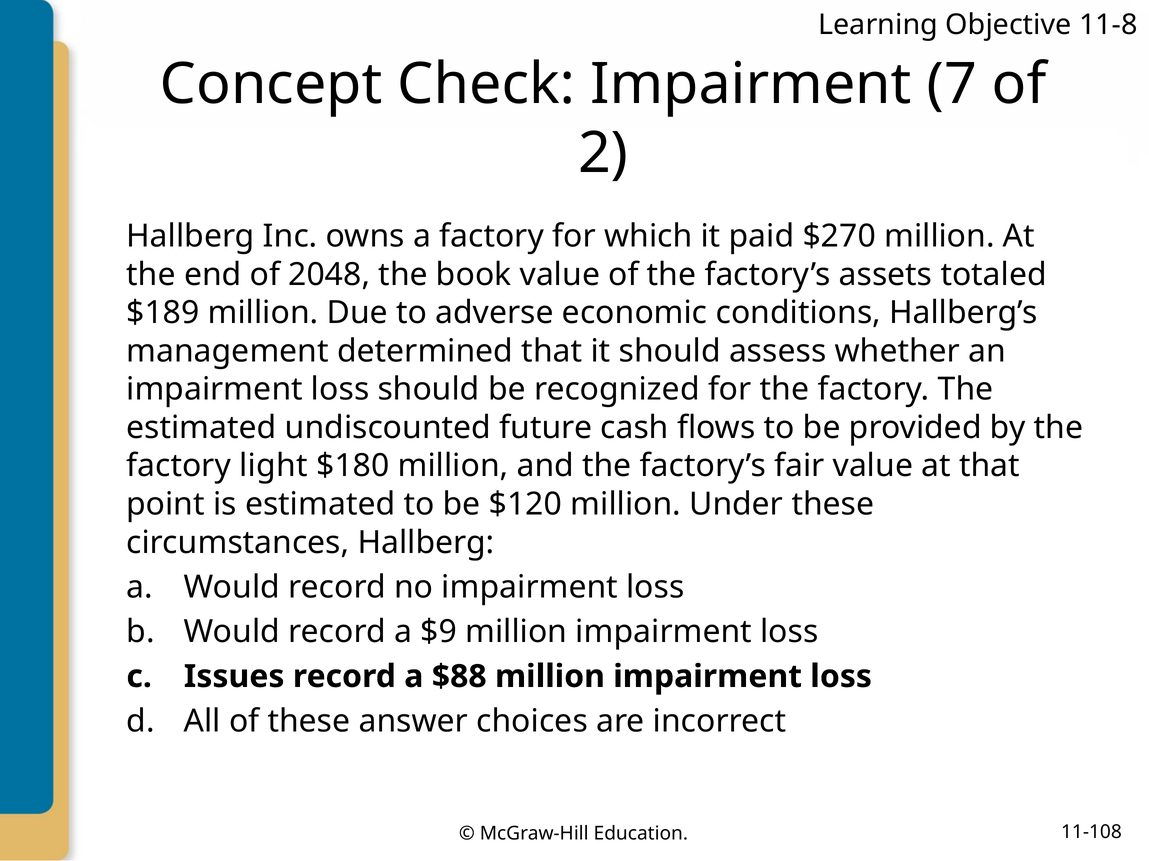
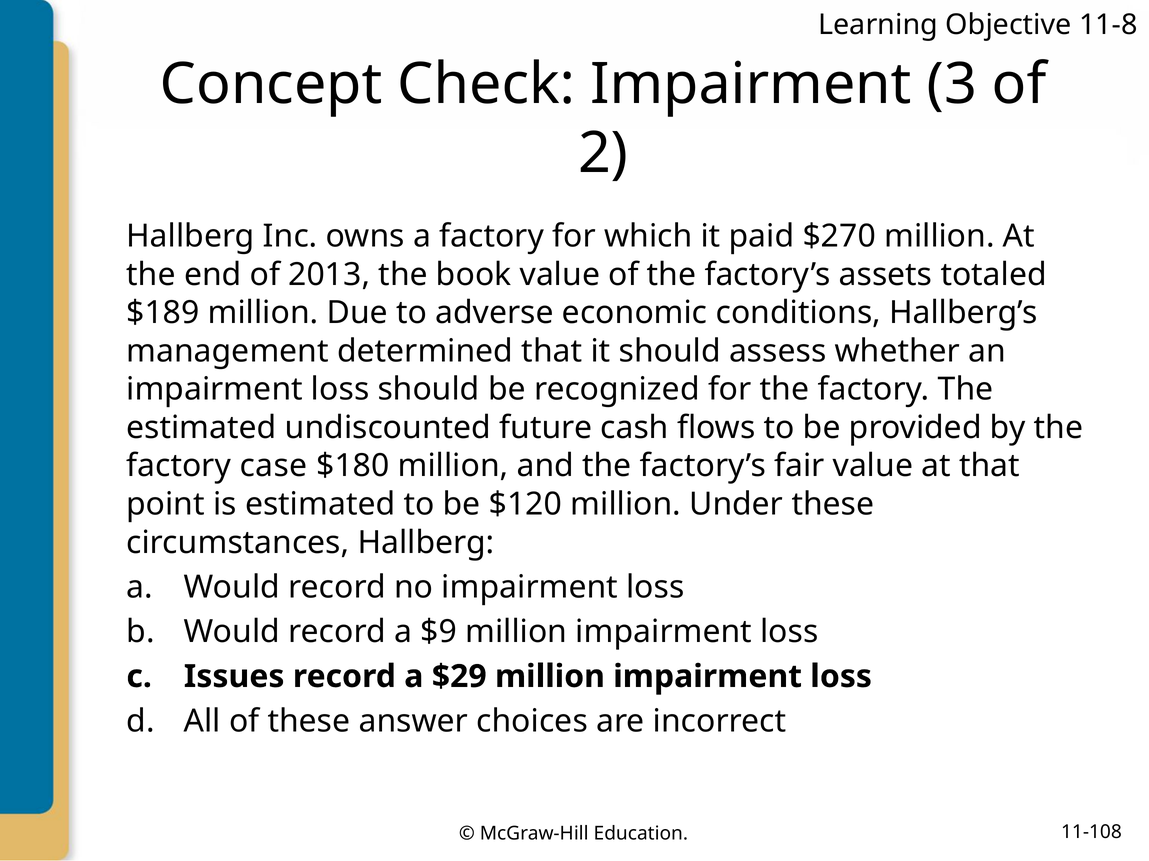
7: 7 -> 3 (952, 84)
2048: 2048 -> 2013 (329, 275)
light: light -> case (273, 466)
$88: $88 -> $29 (459, 677)
